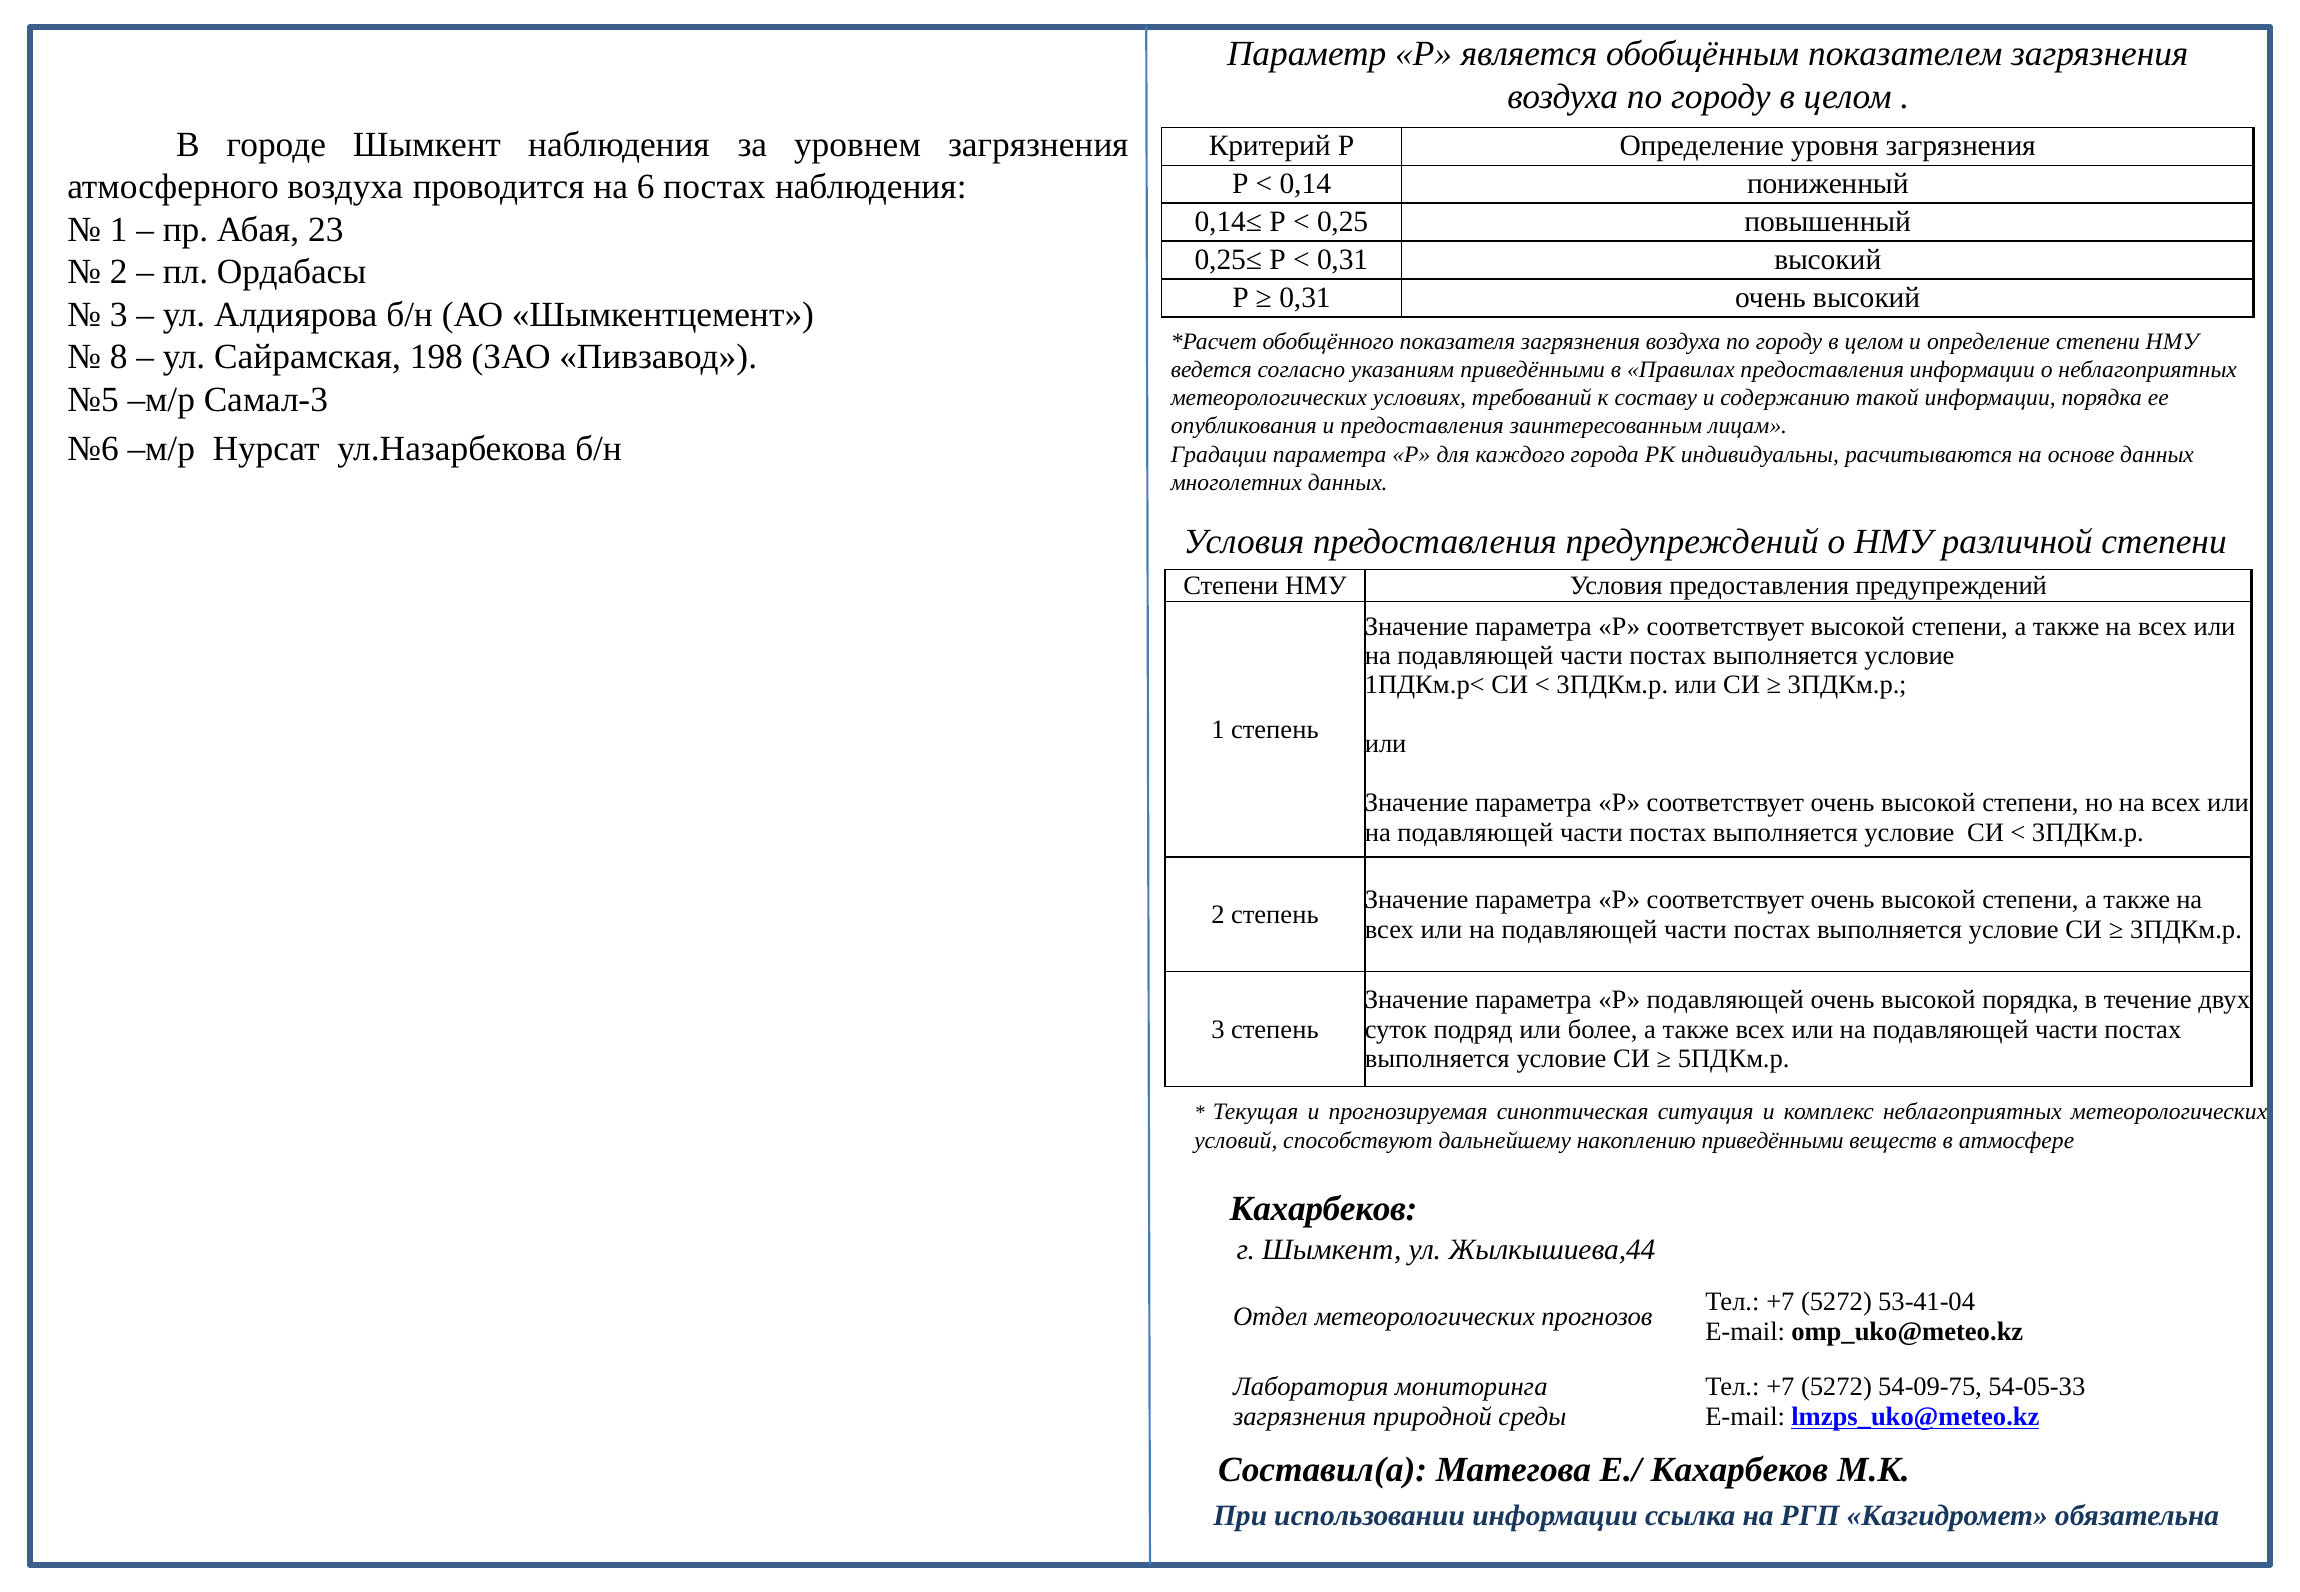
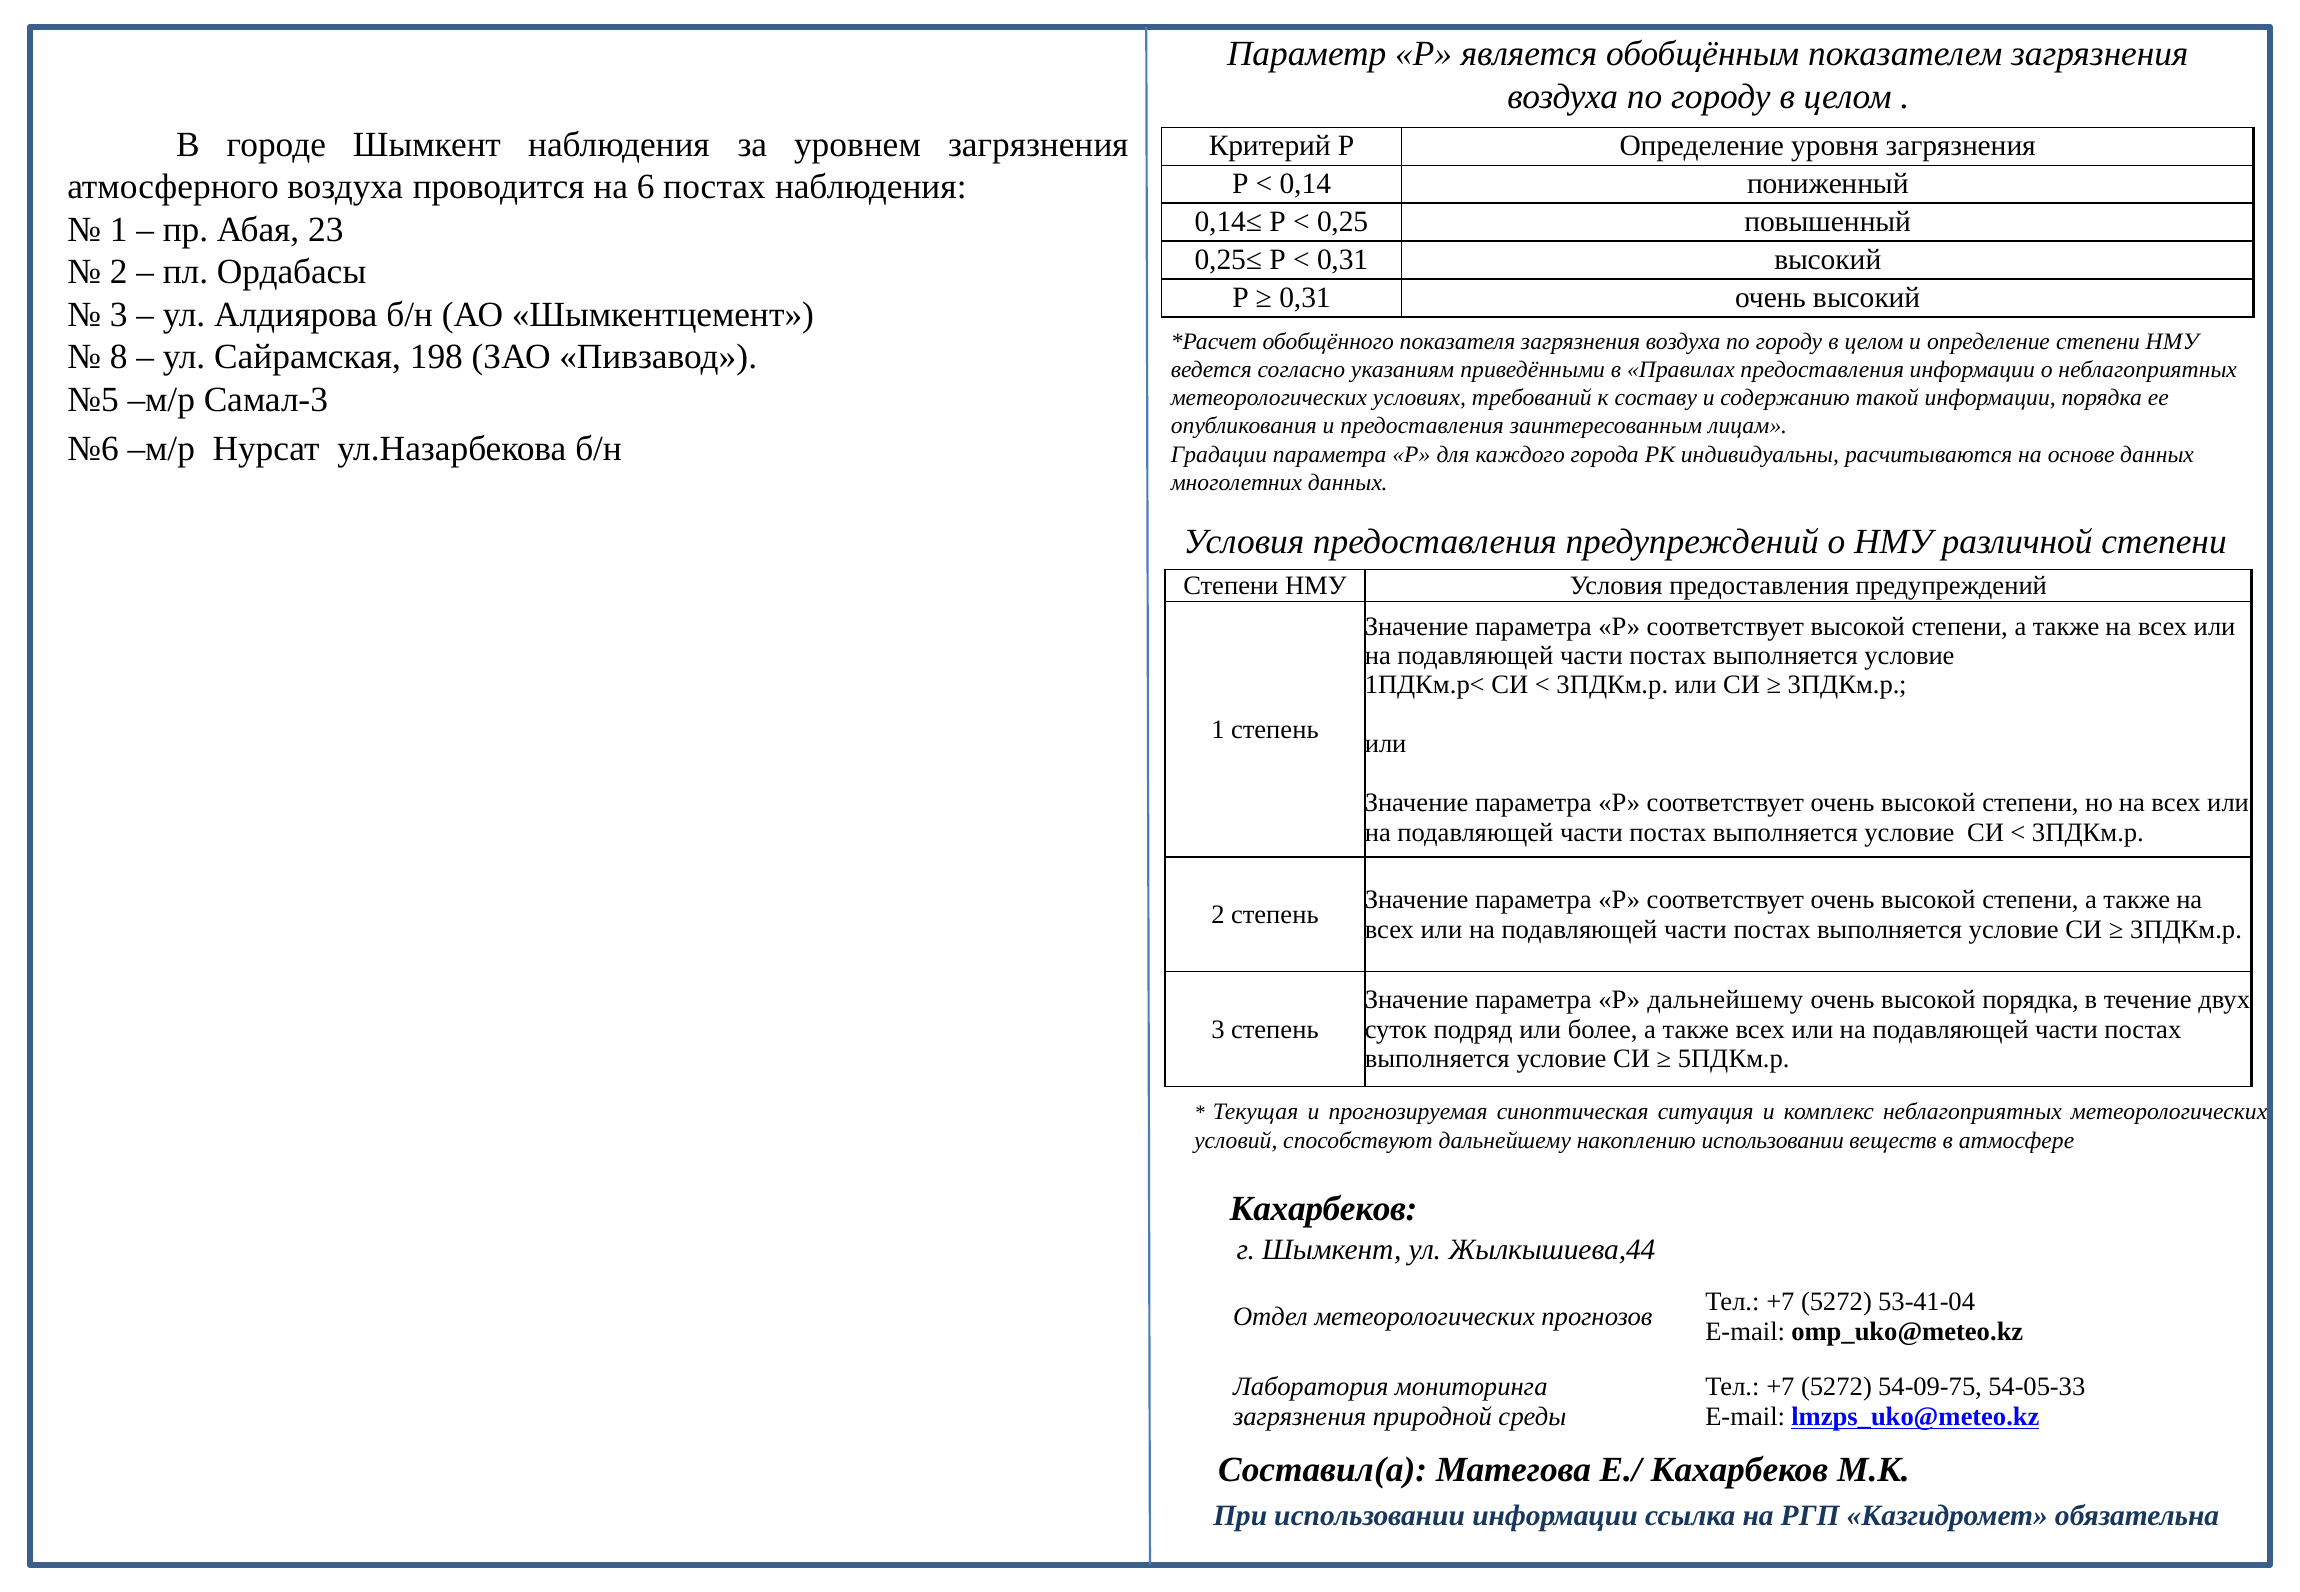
Р подавляющей: подавляющей -> дальнейшему (1725, 1000)
накоплению приведёнными: приведёнными -> использовании (1773, 1141)
